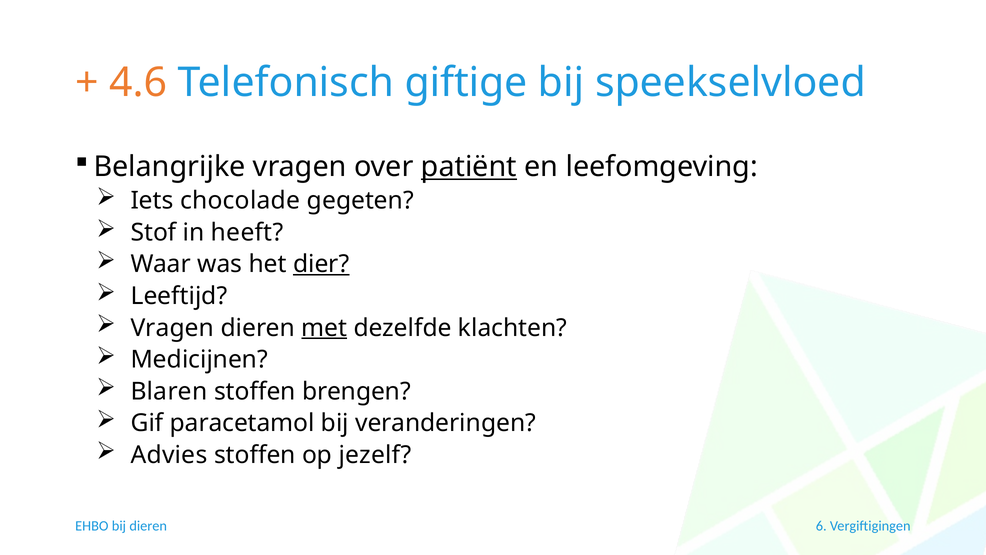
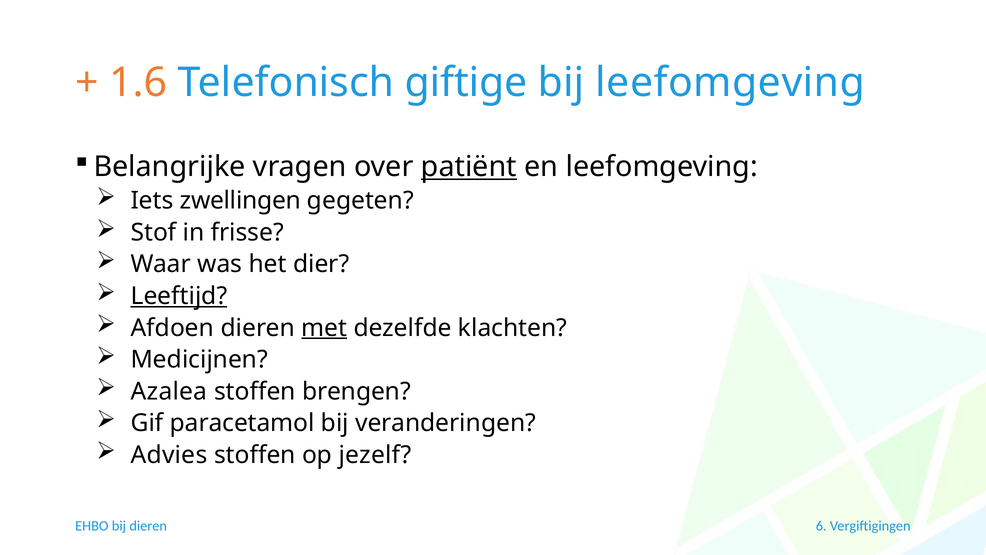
4.6: 4.6 -> 1.6 (138, 83)
bij speekselvloed: speekselvloed -> leefomgeving (730, 83)
chocolade: chocolade -> zwellingen (240, 201)
heeft: heeft -> frisse (247, 232)
dier underline: present -> none (321, 264)
Leeftijd underline: none -> present (179, 296)
Vragen: Vragen -> Afdoen (172, 328)
Blaren: Blaren -> Azalea (169, 391)
